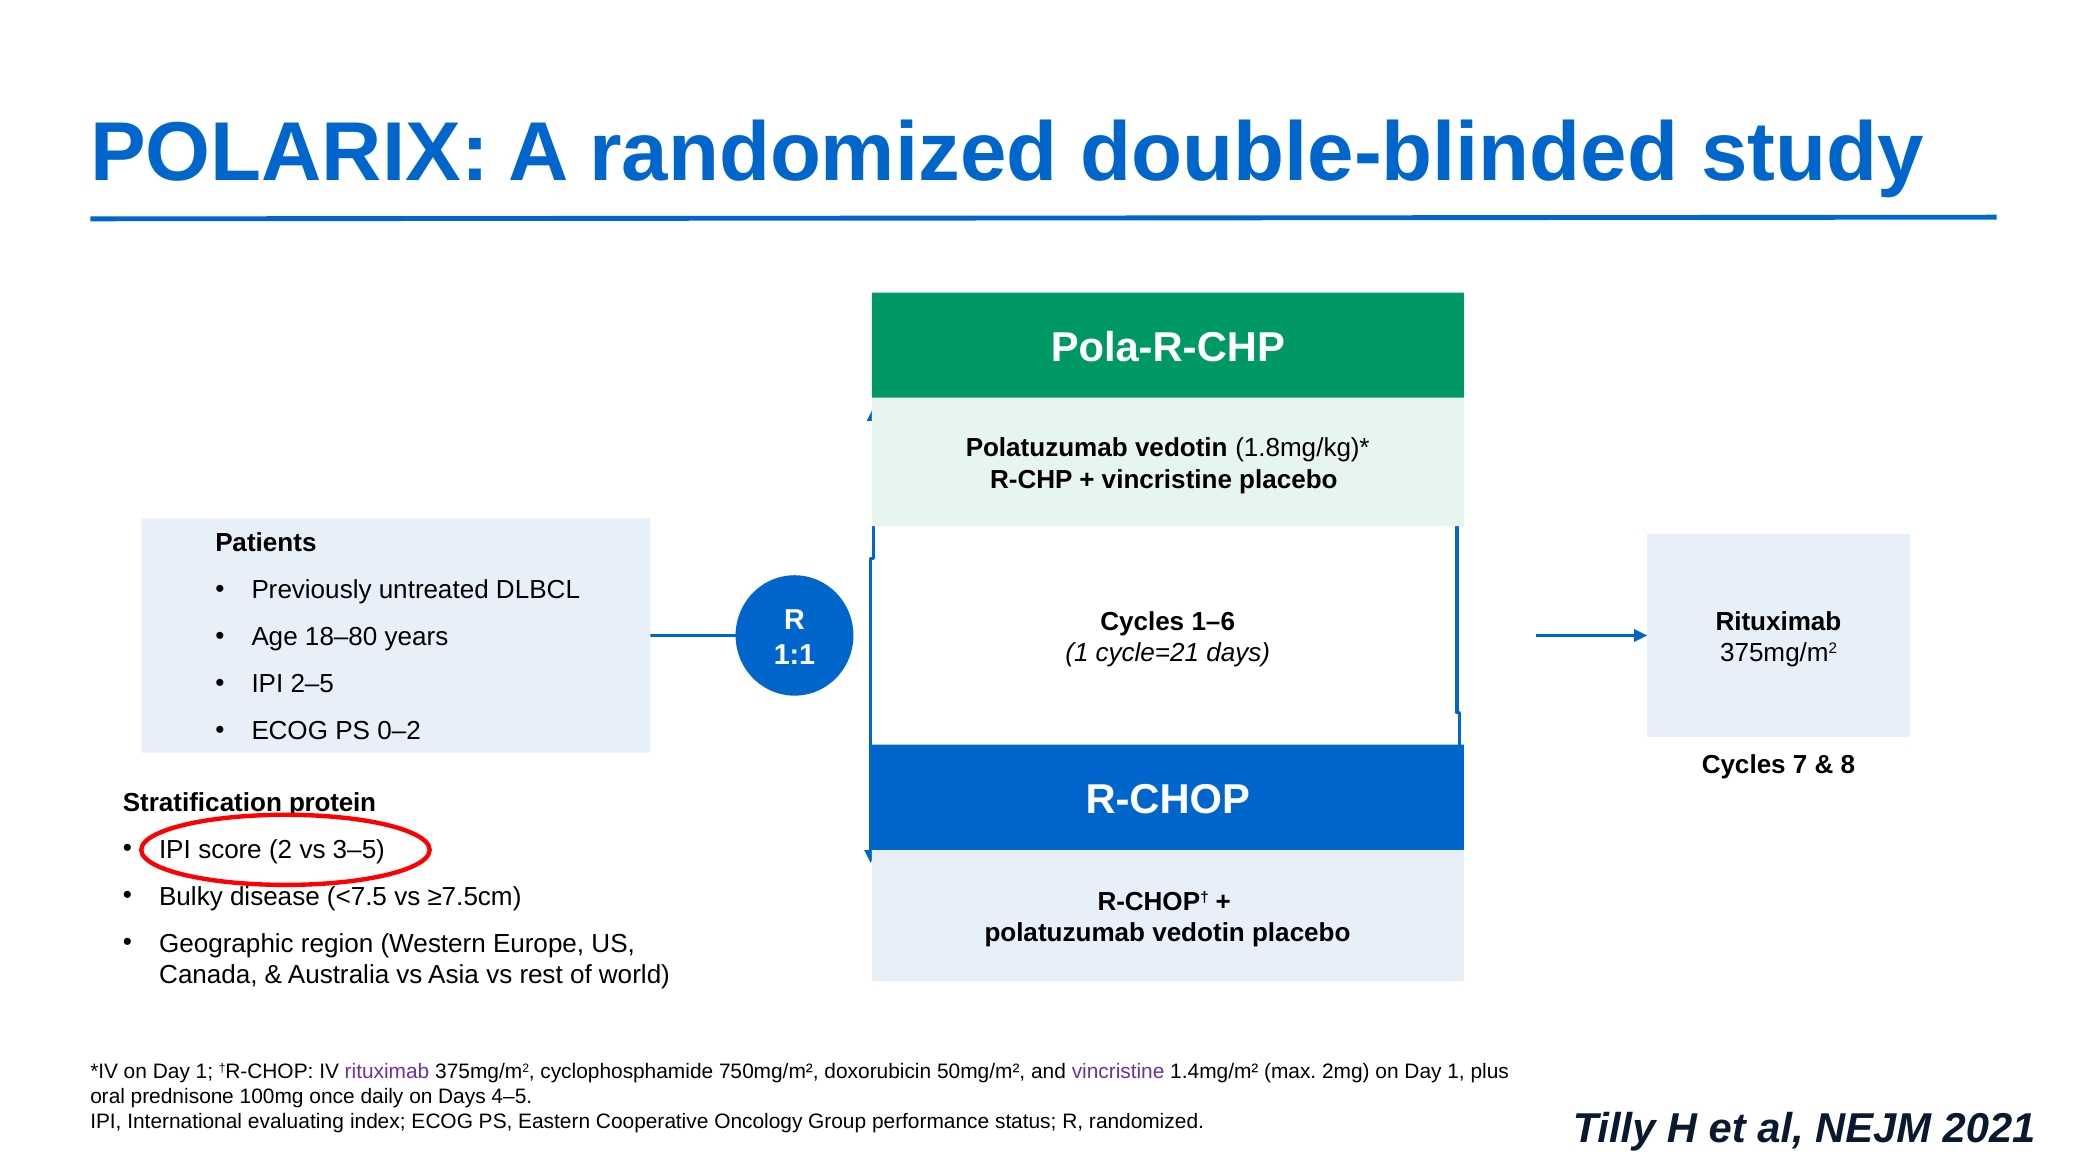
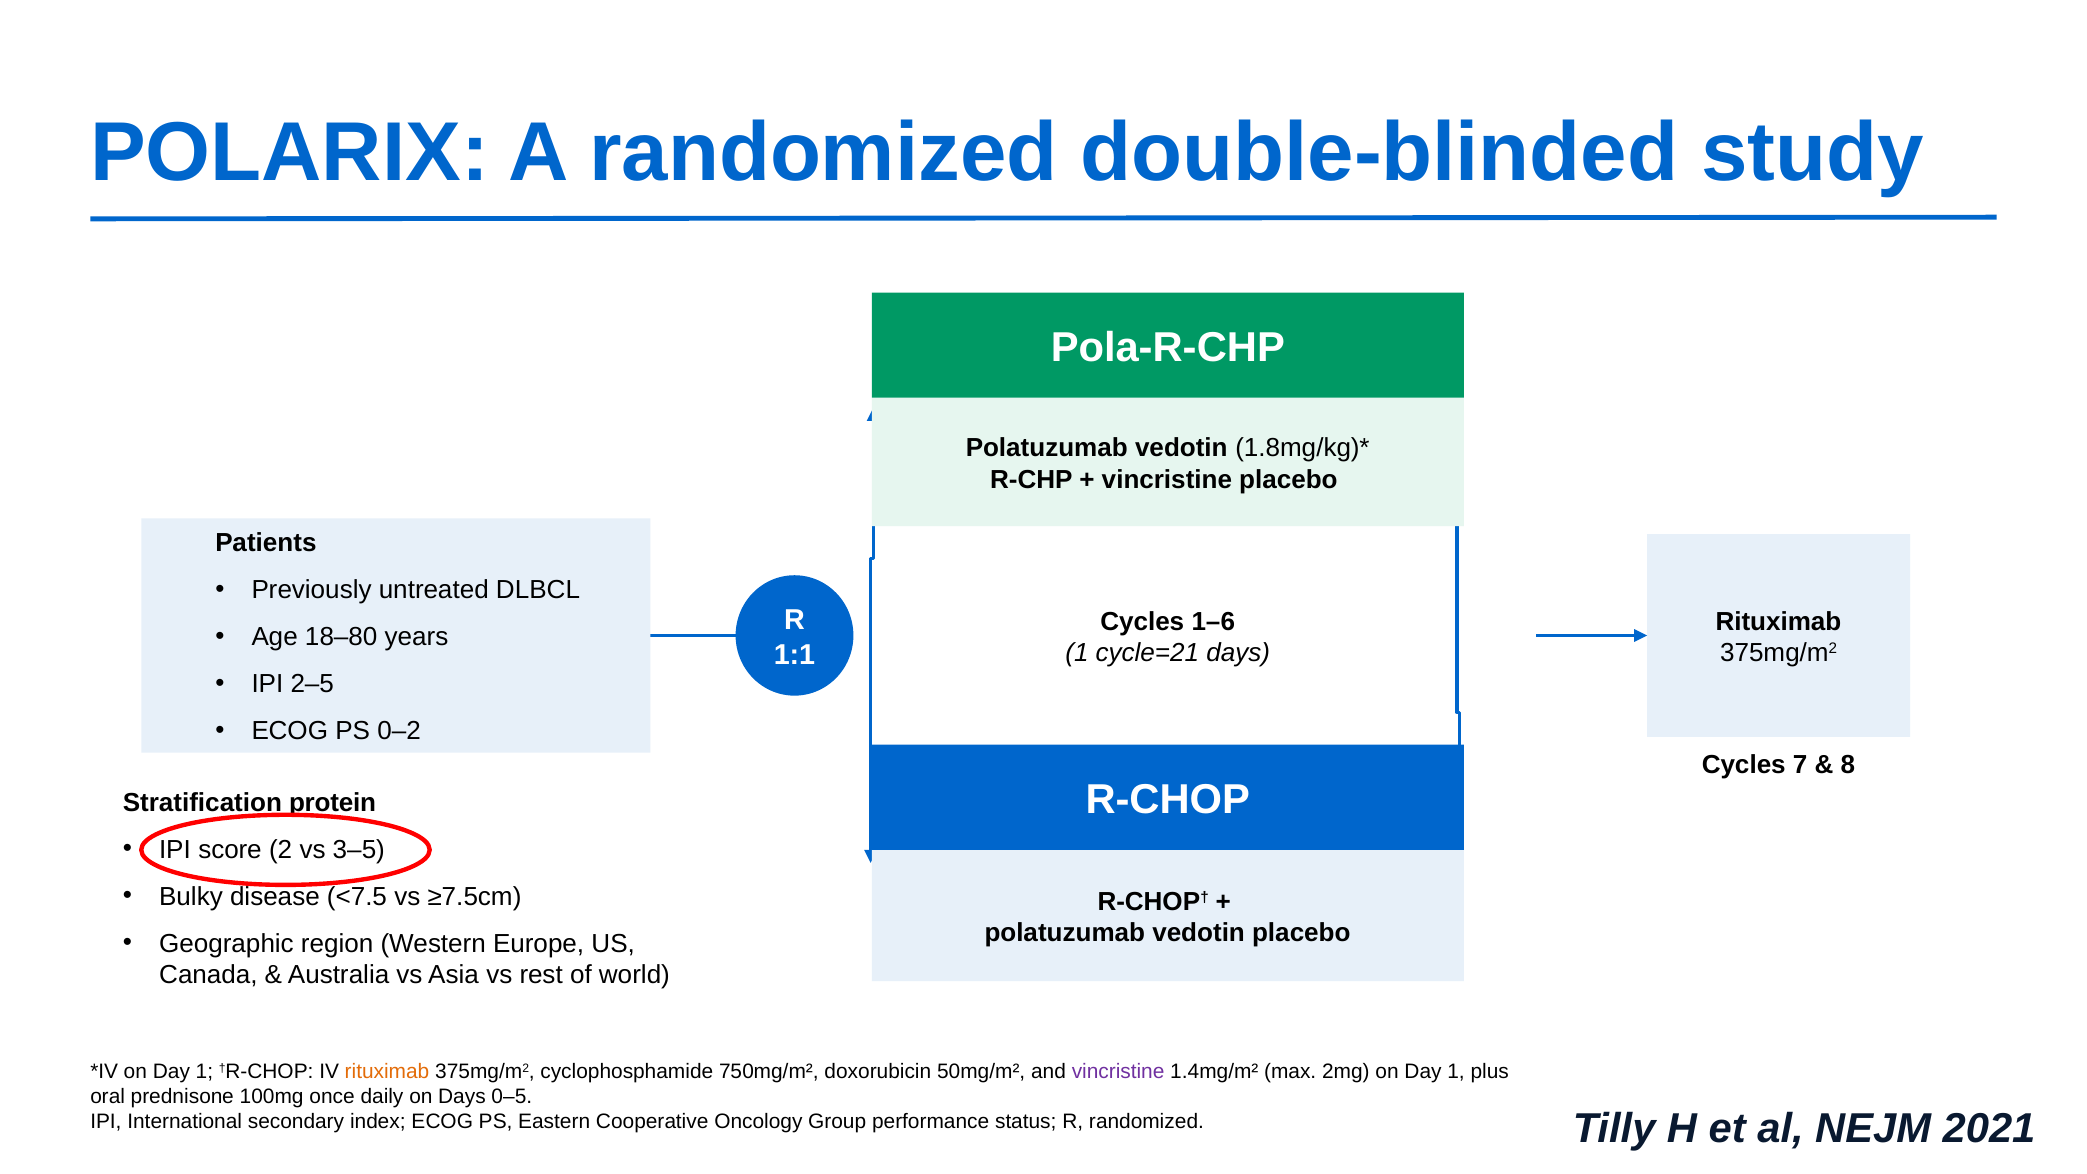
rituximab colour: purple -> orange (387, 1072)
4–5: 4–5 -> 0–5 (512, 1097)
evaluating: evaluating -> secondary (296, 1122)
